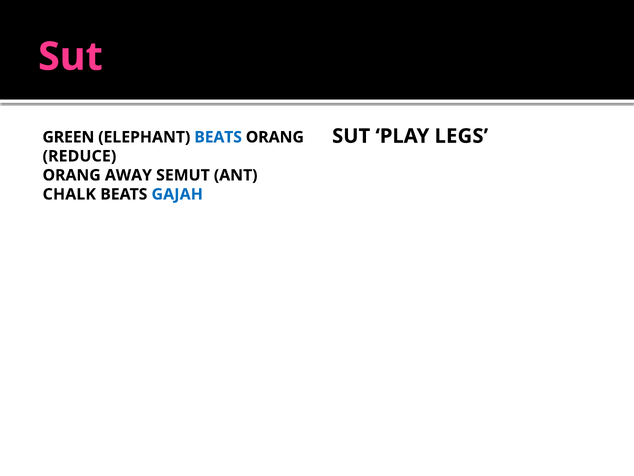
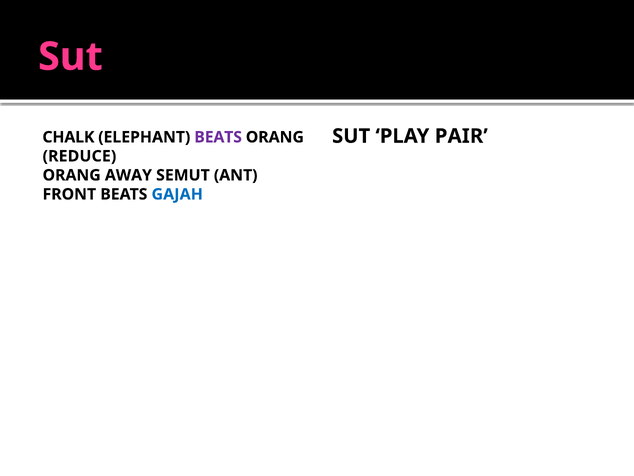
LEGS: LEGS -> PAIR (461, 136)
GREEN: GREEN -> CHALK (68, 137)
BEATS colour: blue -> purple (218, 137)
CHALK: CHALK -> FRONT (69, 194)
